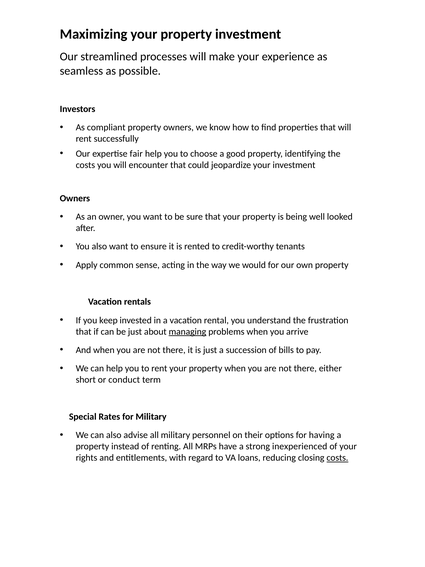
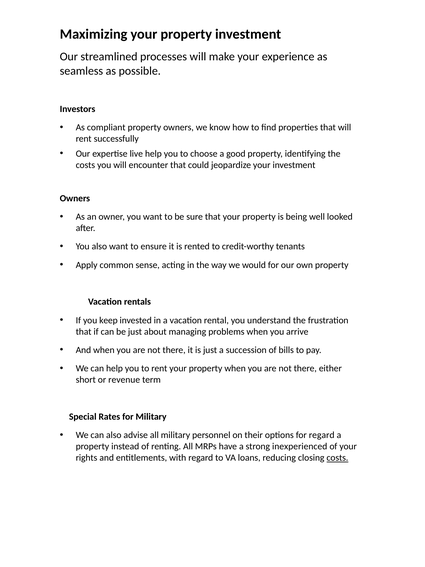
fair: fair -> live (136, 154)
managing underline: present -> none (187, 331)
conduct: conduct -> revenue (124, 380)
for having: having -> regard (322, 435)
